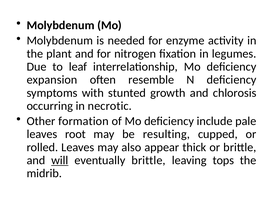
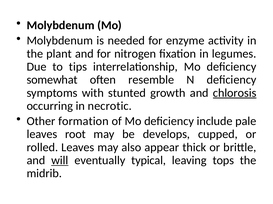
leaf: leaf -> tips (78, 67)
expansion: expansion -> somewhat (52, 80)
chlorosis underline: none -> present (235, 93)
resulting: resulting -> develops (166, 135)
eventually brittle: brittle -> typical (149, 161)
